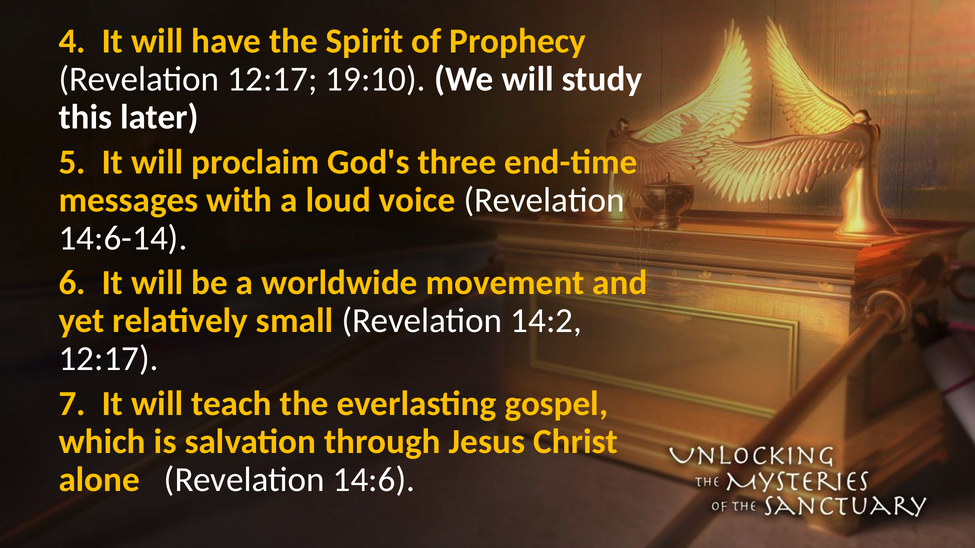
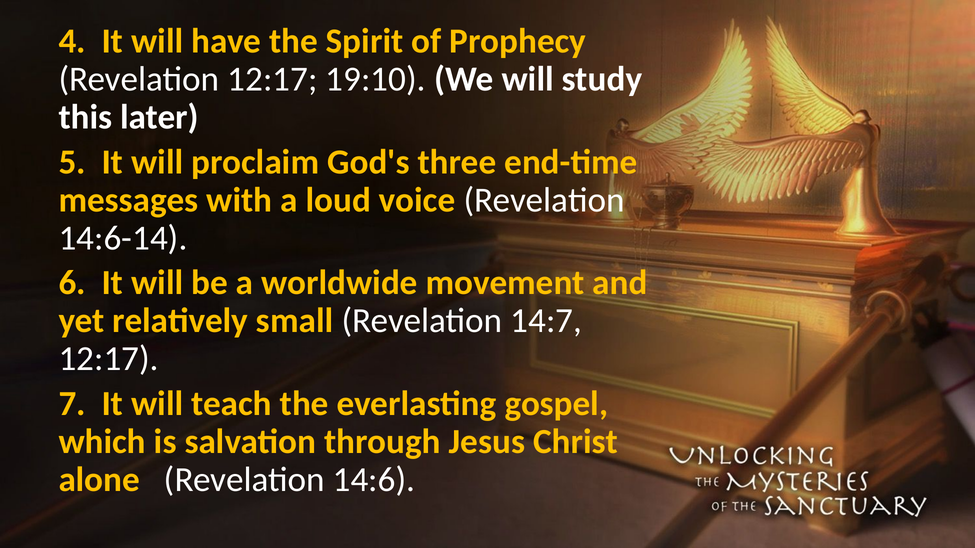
14:2: 14:2 -> 14:7 (546, 321)
